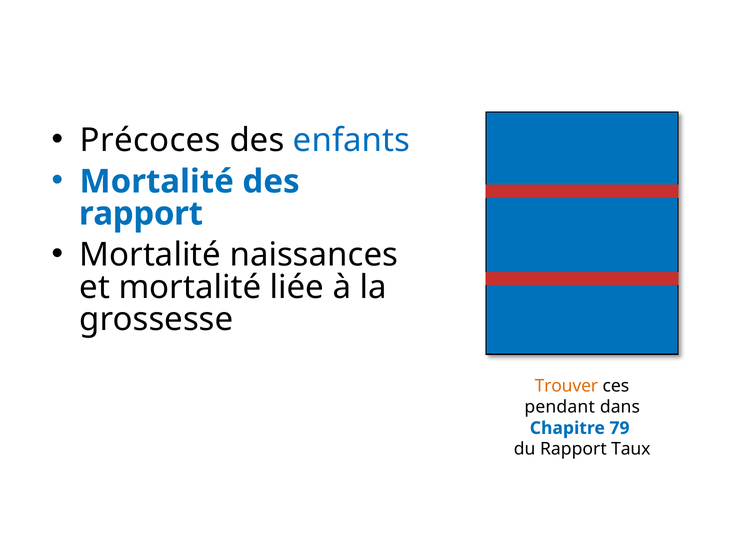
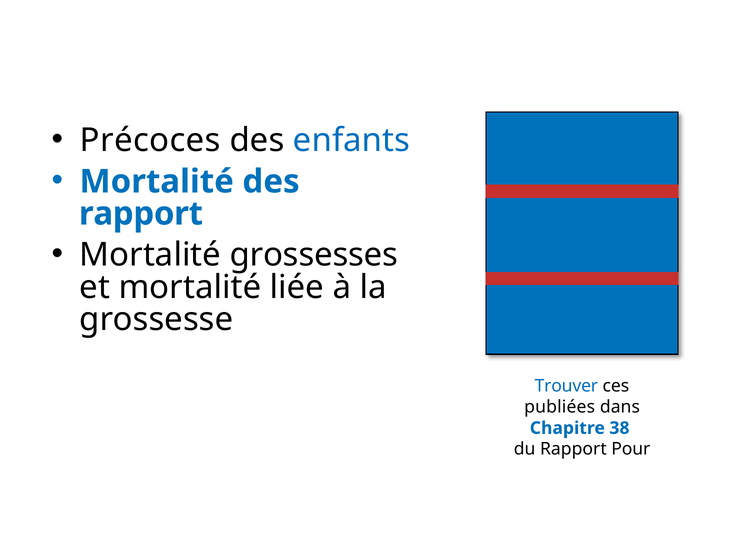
naissances: naissances -> grossesses (314, 255)
Trouver colour: orange -> blue (566, 386)
pendant: pendant -> publiées (560, 407)
79: 79 -> 38 (619, 428)
Taux: Taux -> Pour (631, 449)
